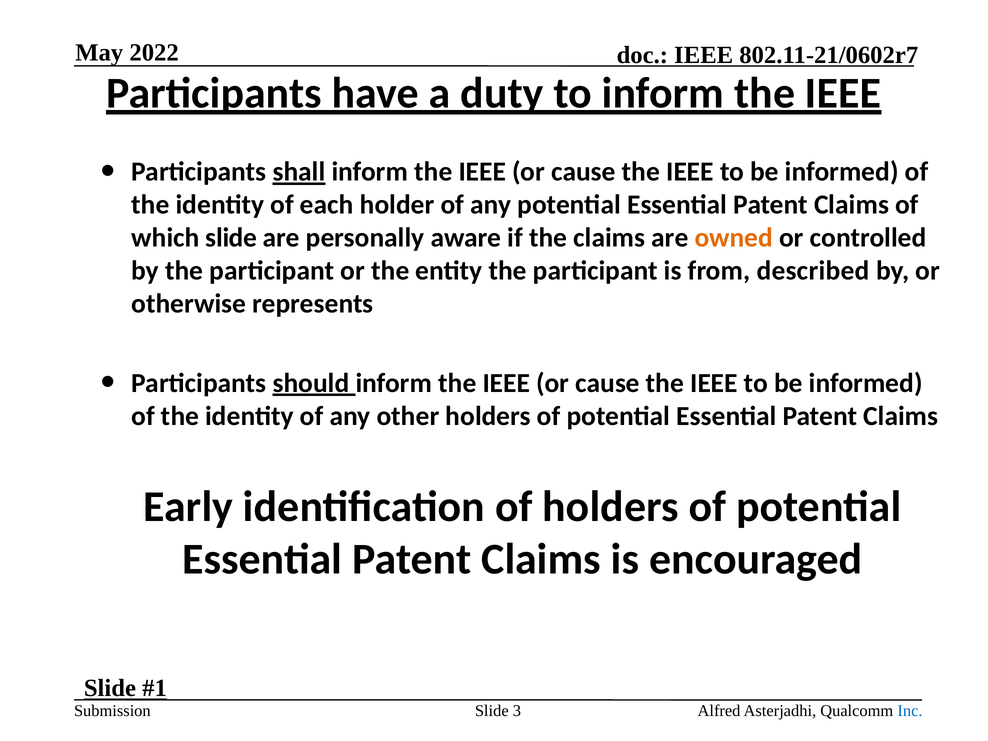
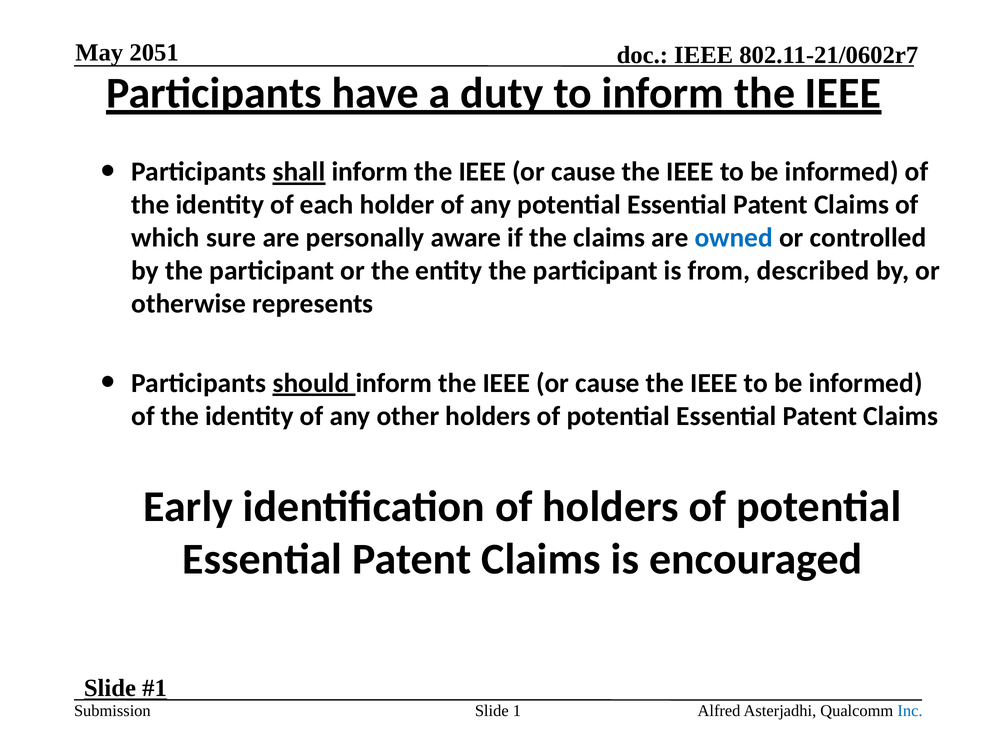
2022: 2022 -> 2051 (154, 52)
which slide: slide -> sure (231, 238)
owned colour: orange -> blue (734, 238)
3: 3 -> 1 (517, 711)
